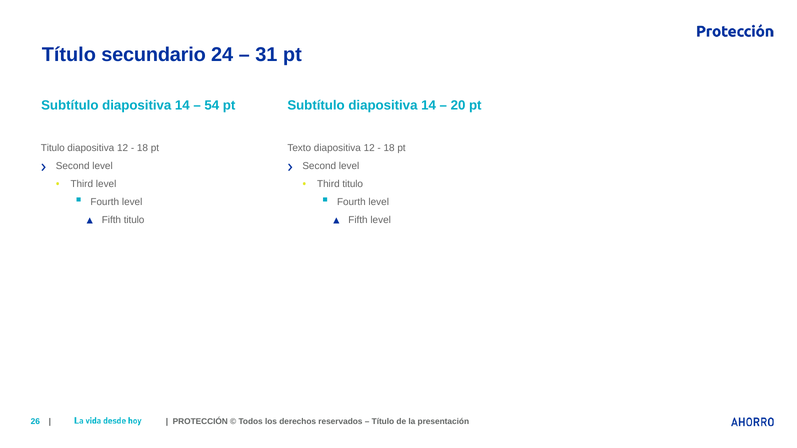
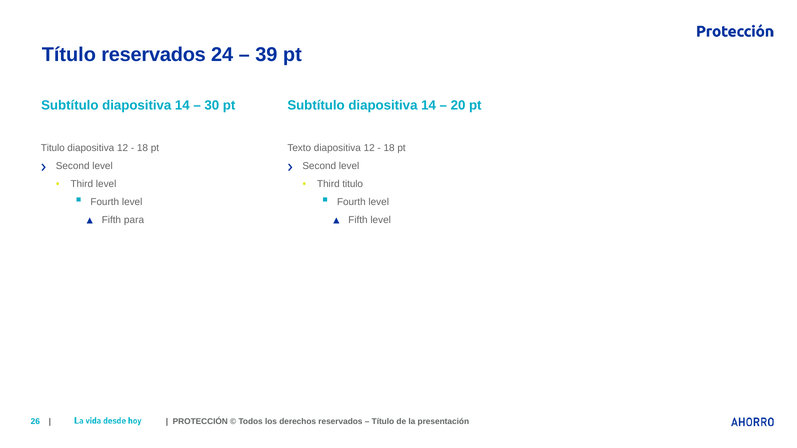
Título secundario: secundario -> reservados (154, 55)
31: 31 -> 39 (266, 55)
54: 54 -> 30 (212, 105)
Fifth titulo: titulo -> para (134, 220)
